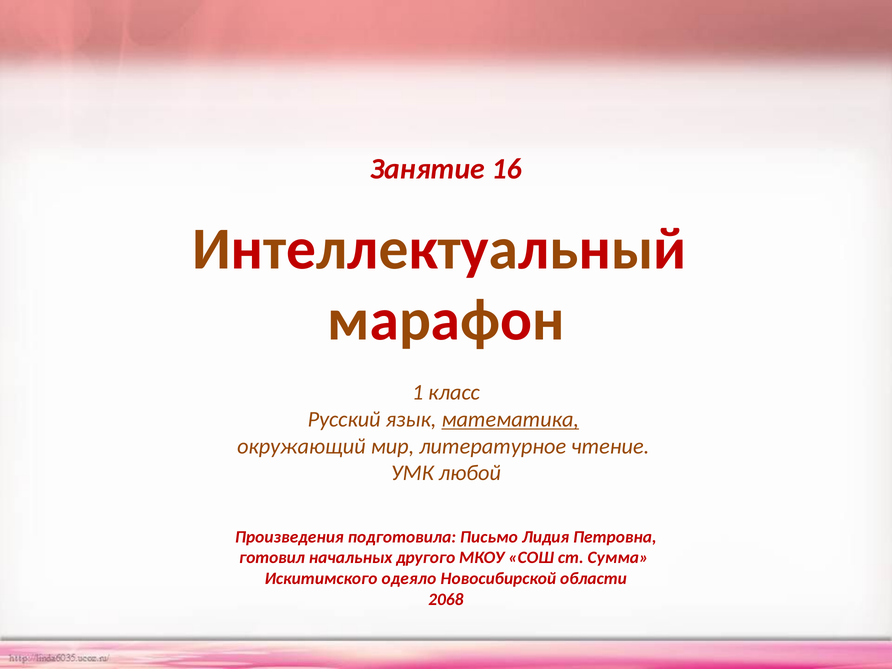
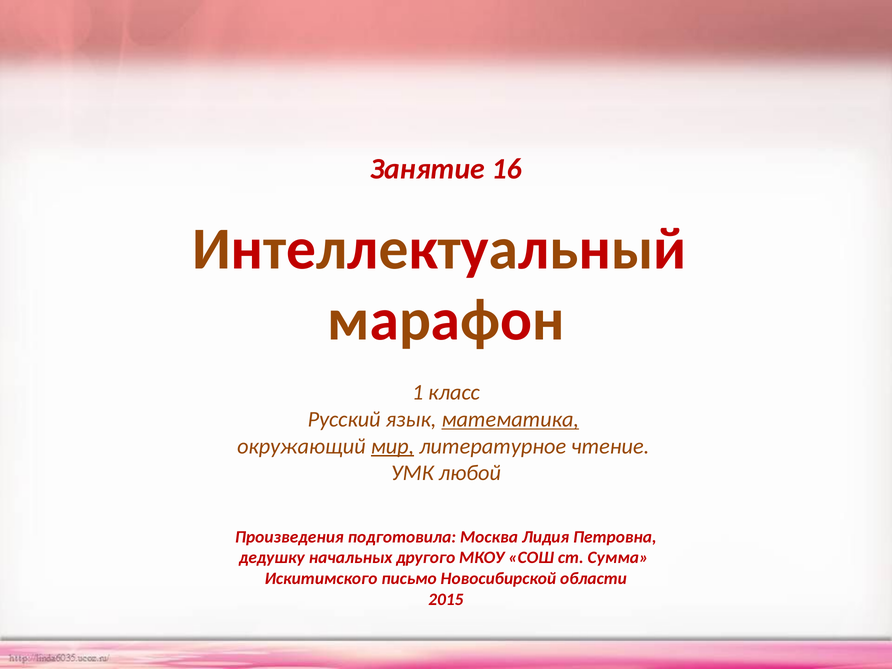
мир underline: none -> present (392, 446)
Письмо: Письмо -> Москва (489, 537)
готовил: готовил -> дедушку (272, 558)
одеяло: одеяло -> письмо (409, 579)
2068: 2068 -> 2015 (446, 599)
